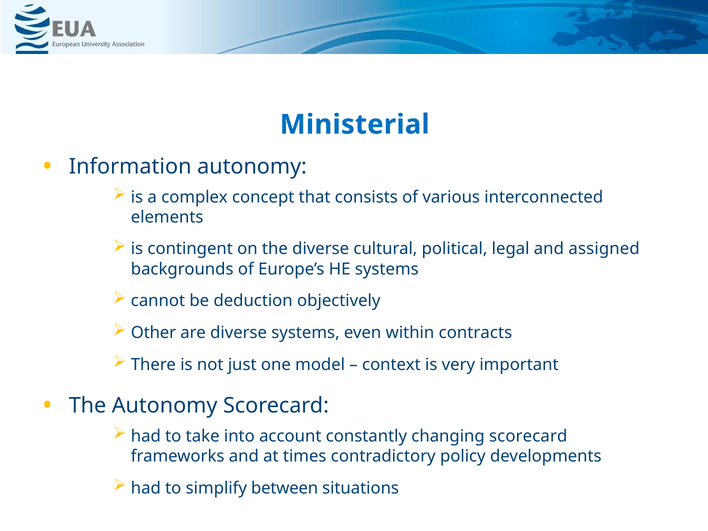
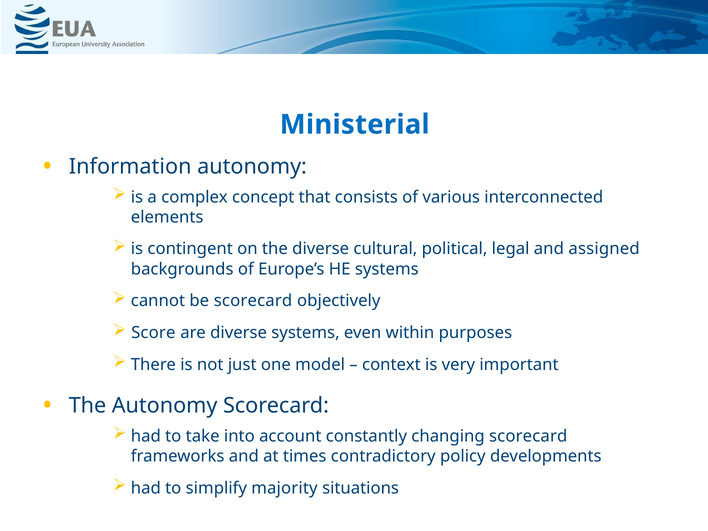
be deduction: deduction -> scorecard (253, 301)
Other: Other -> Score (153, 333)
contracts: contracts -> purposes (475, 333)
between: between -> majority (284, 488)
